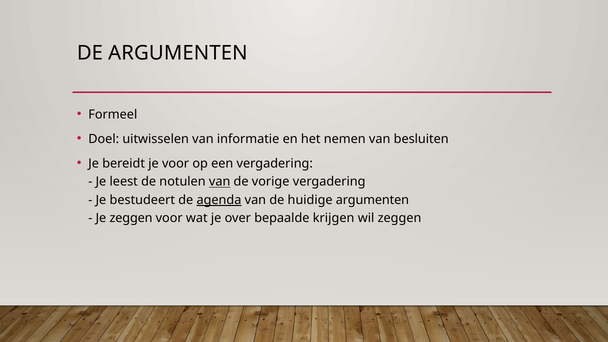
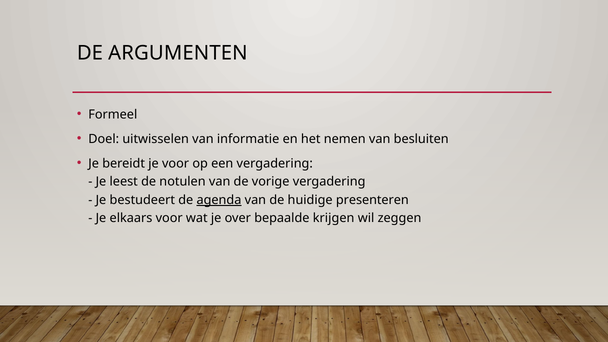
van underline: present -> none (220, 182)
huidige argumenten: argumenten -> presenteren (372, 200)
Je zeggen: zeggen -> elkaars (131, 218)
